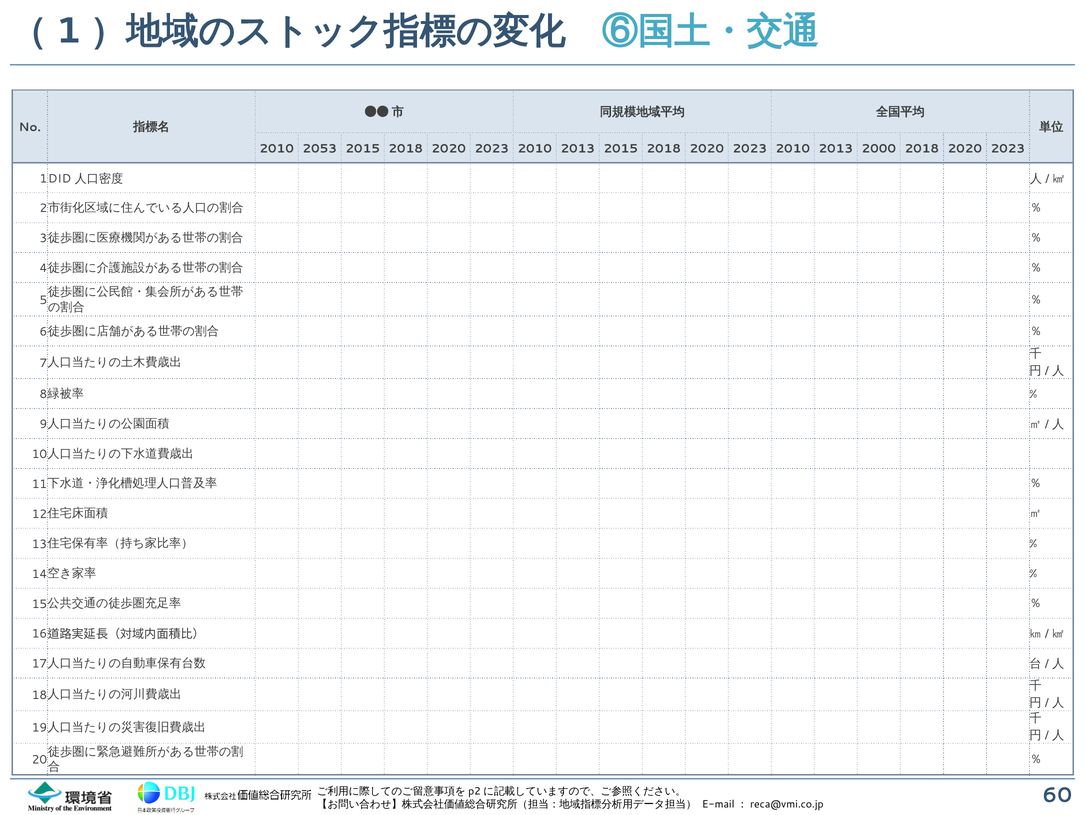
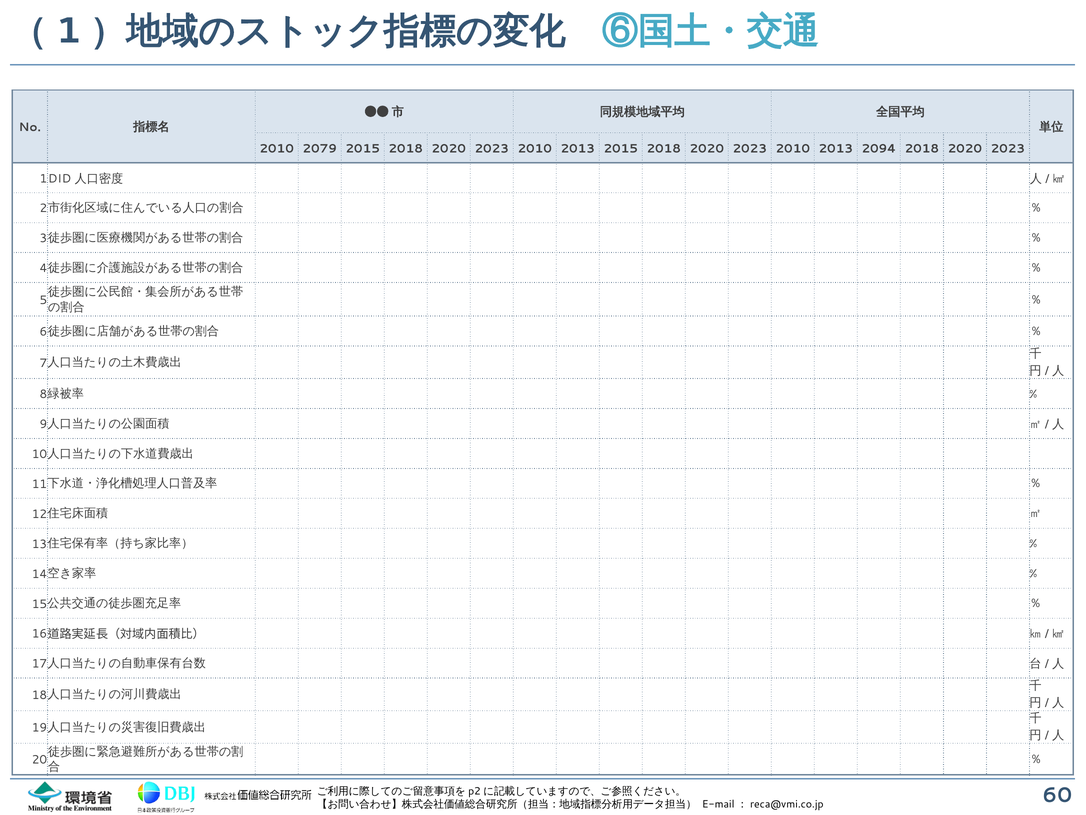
2053: 2053 -> 2079 (320, 148)
2000: 2000 -> 2094 (879, 148)
